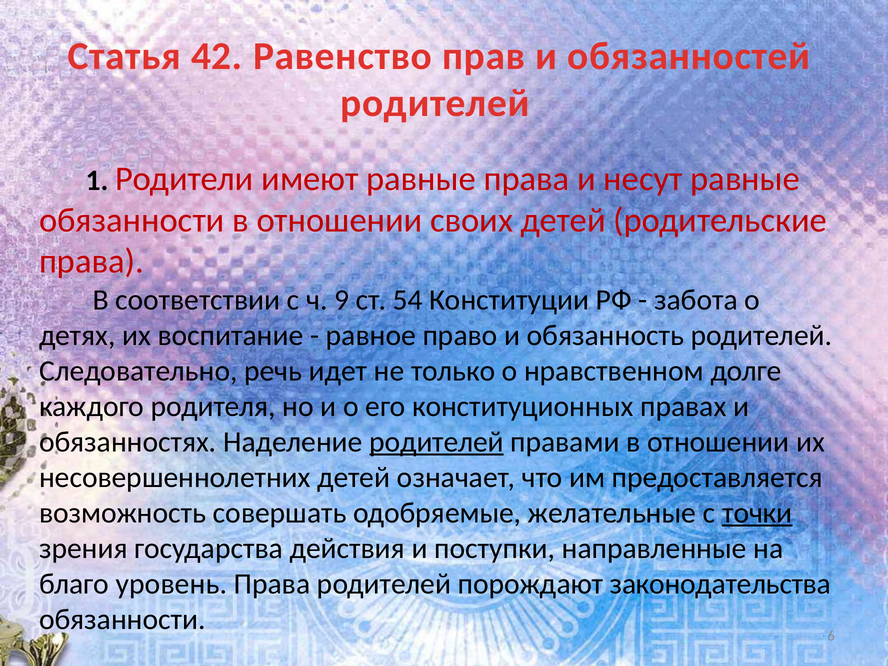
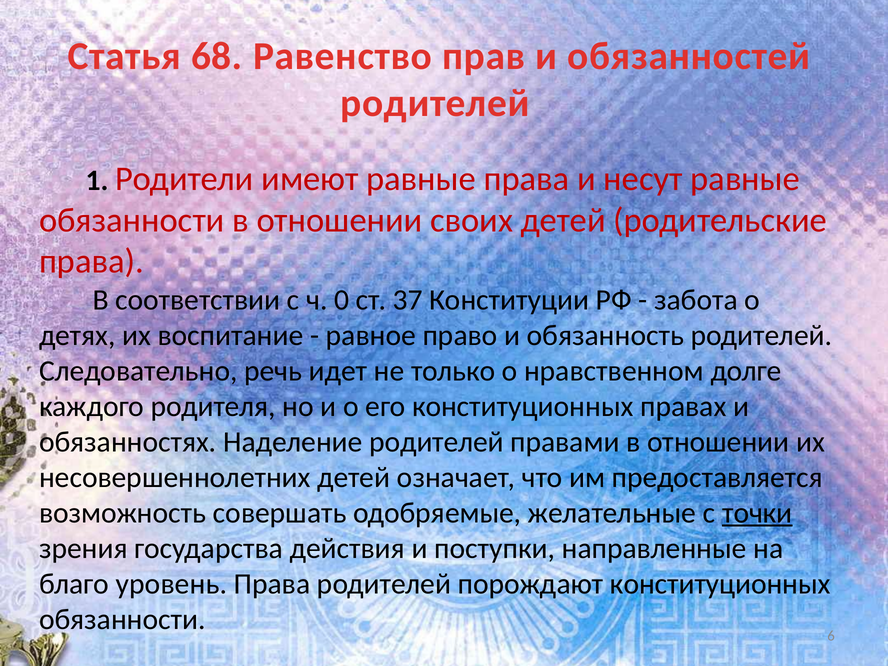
42: 42 -> 68 (217, 56)
9: 9 -> 0 (342, 300)
54: 54 -> 37 (408, 300)
родителей underline: present -> none (436, 442)
порождают законодательства: законодательства -> конституционных (720, 584)
